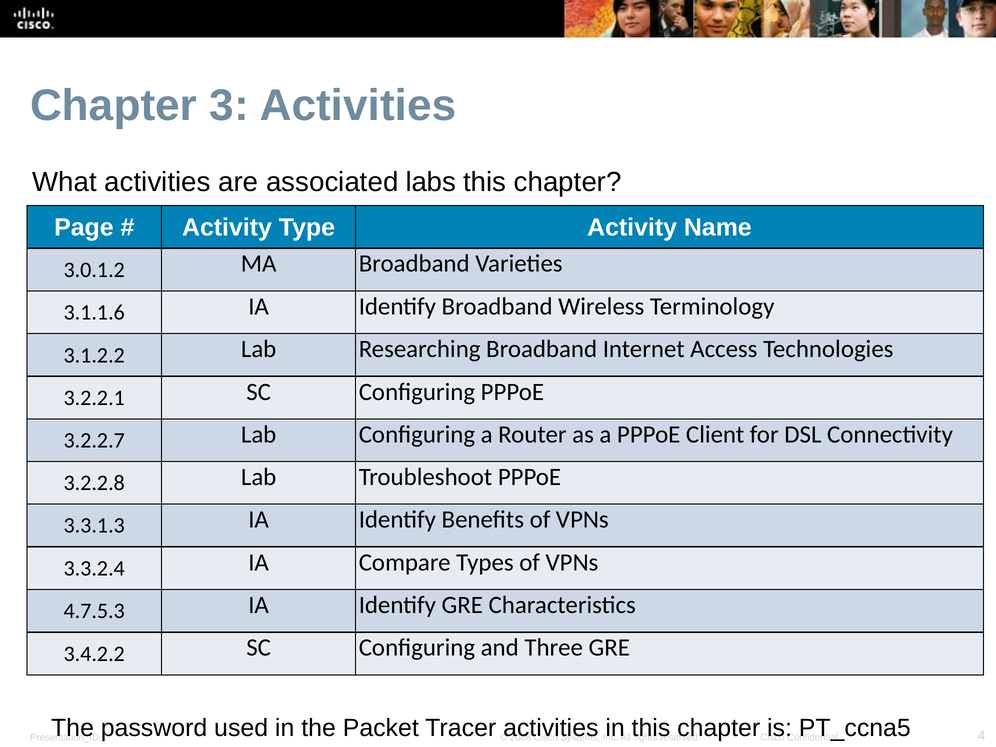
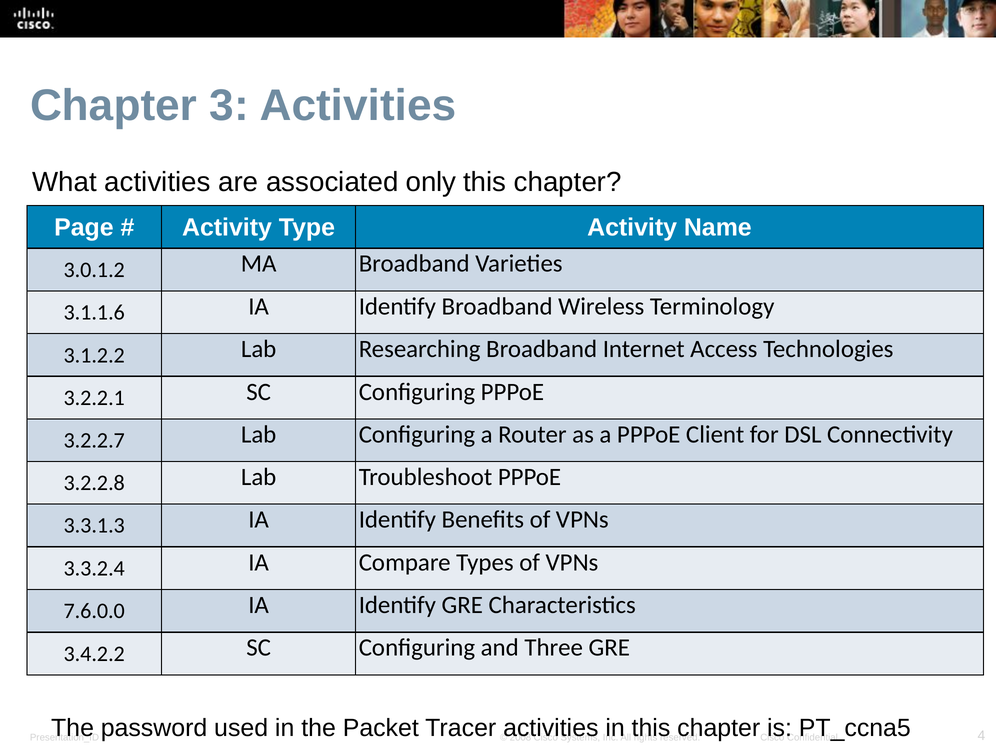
labs: labs -> only (431, 182)
4.7.5.3: 4.7.5.3 -> 7.6.0.0 (94, 611)
